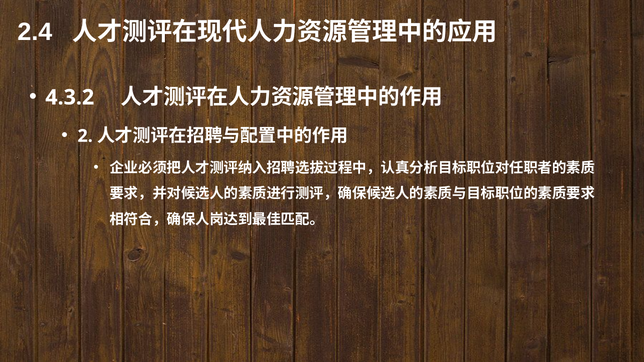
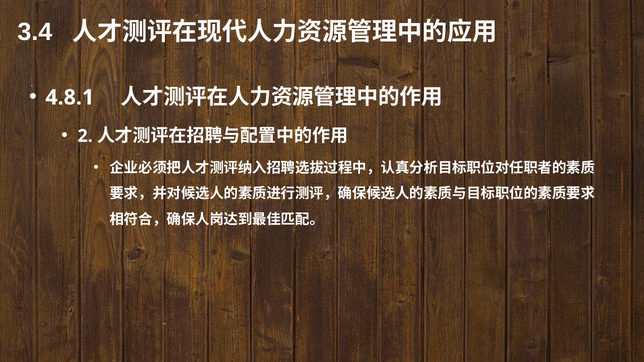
2.4: 2.4 -> 3.4 (35, 32)
4.3.2: 4.3.2 -> 4.8.1 (70, 97)
